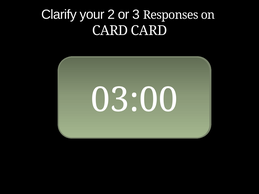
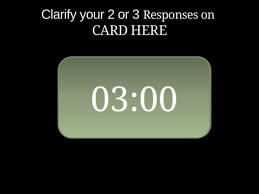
CARD CARD: CARD -> HERE (149, 31)
